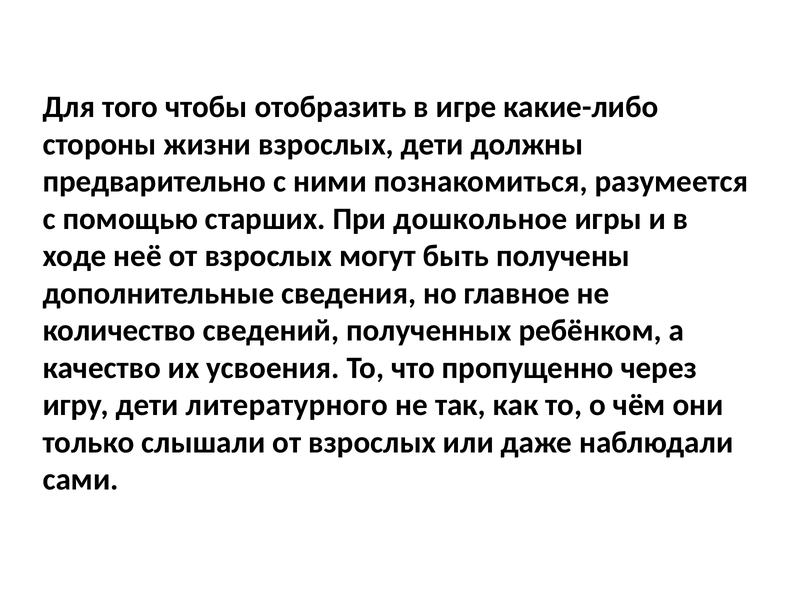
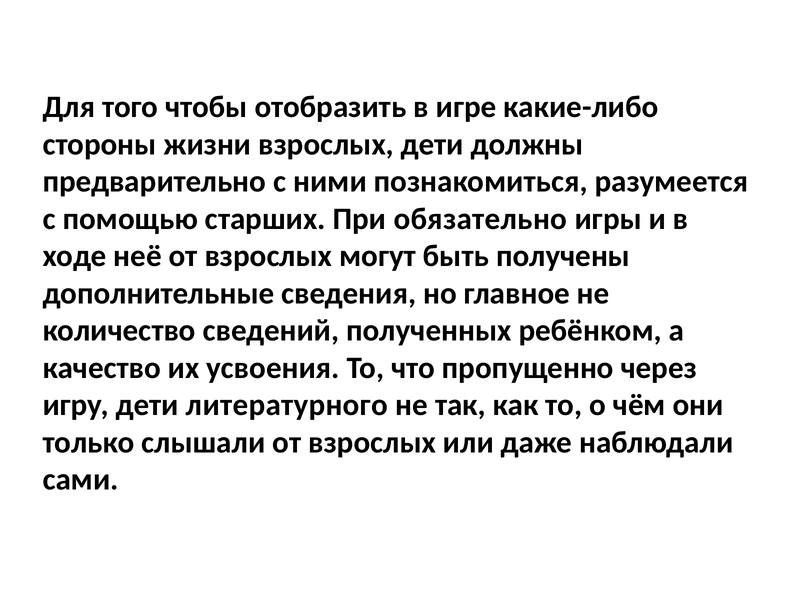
дошкольное: дошкольное -> обязательно (480, 219)
